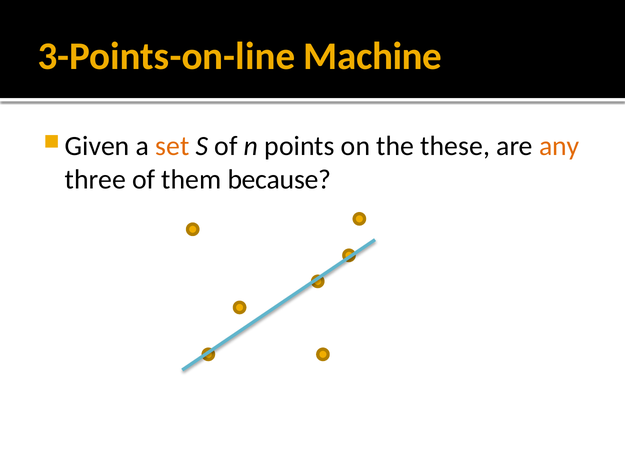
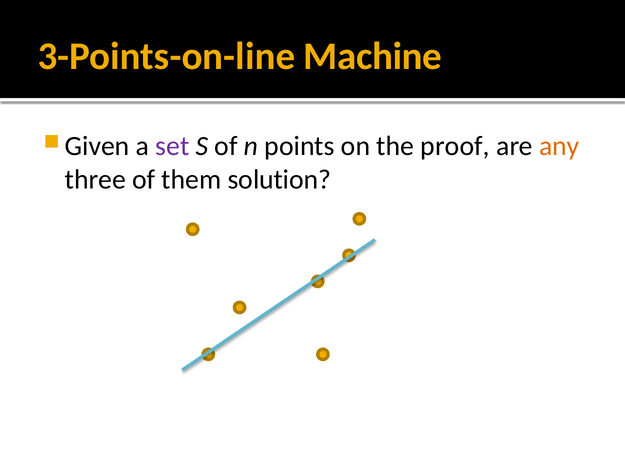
set colour: orange -> purple (172, 146)
these: these -> proof (455, 146)
because: because -> solution (279, 180)
